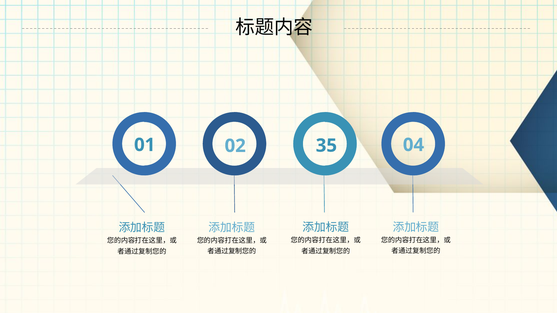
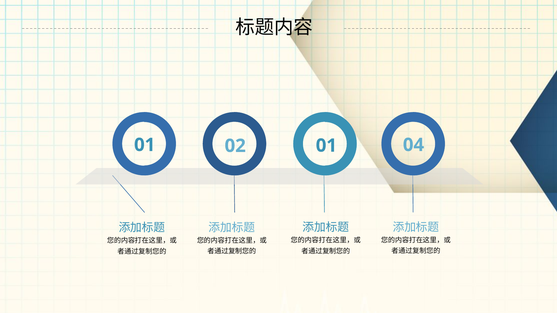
01 35: 35 -> 01 (326, 146)
